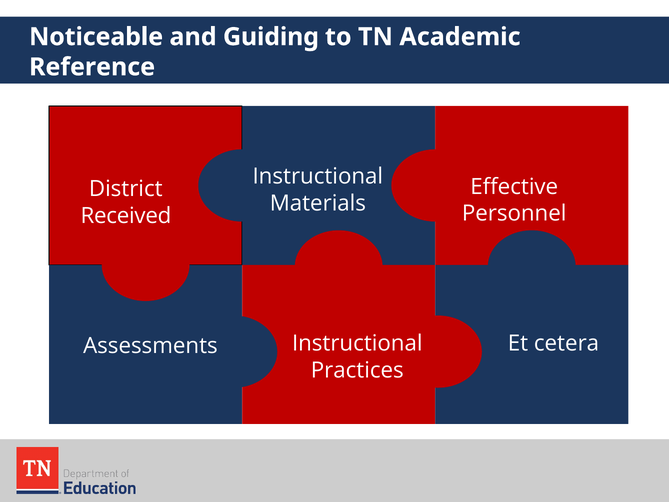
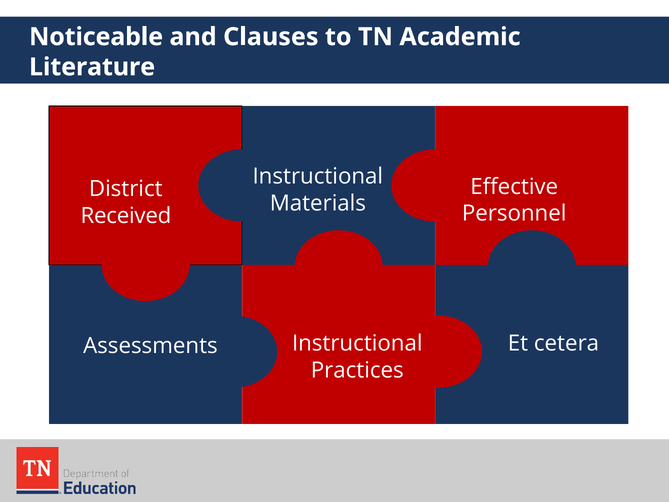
Guiding: Guiding -> Clauses (271, 37)
Reference: Reference -> Literature (92, 67)
